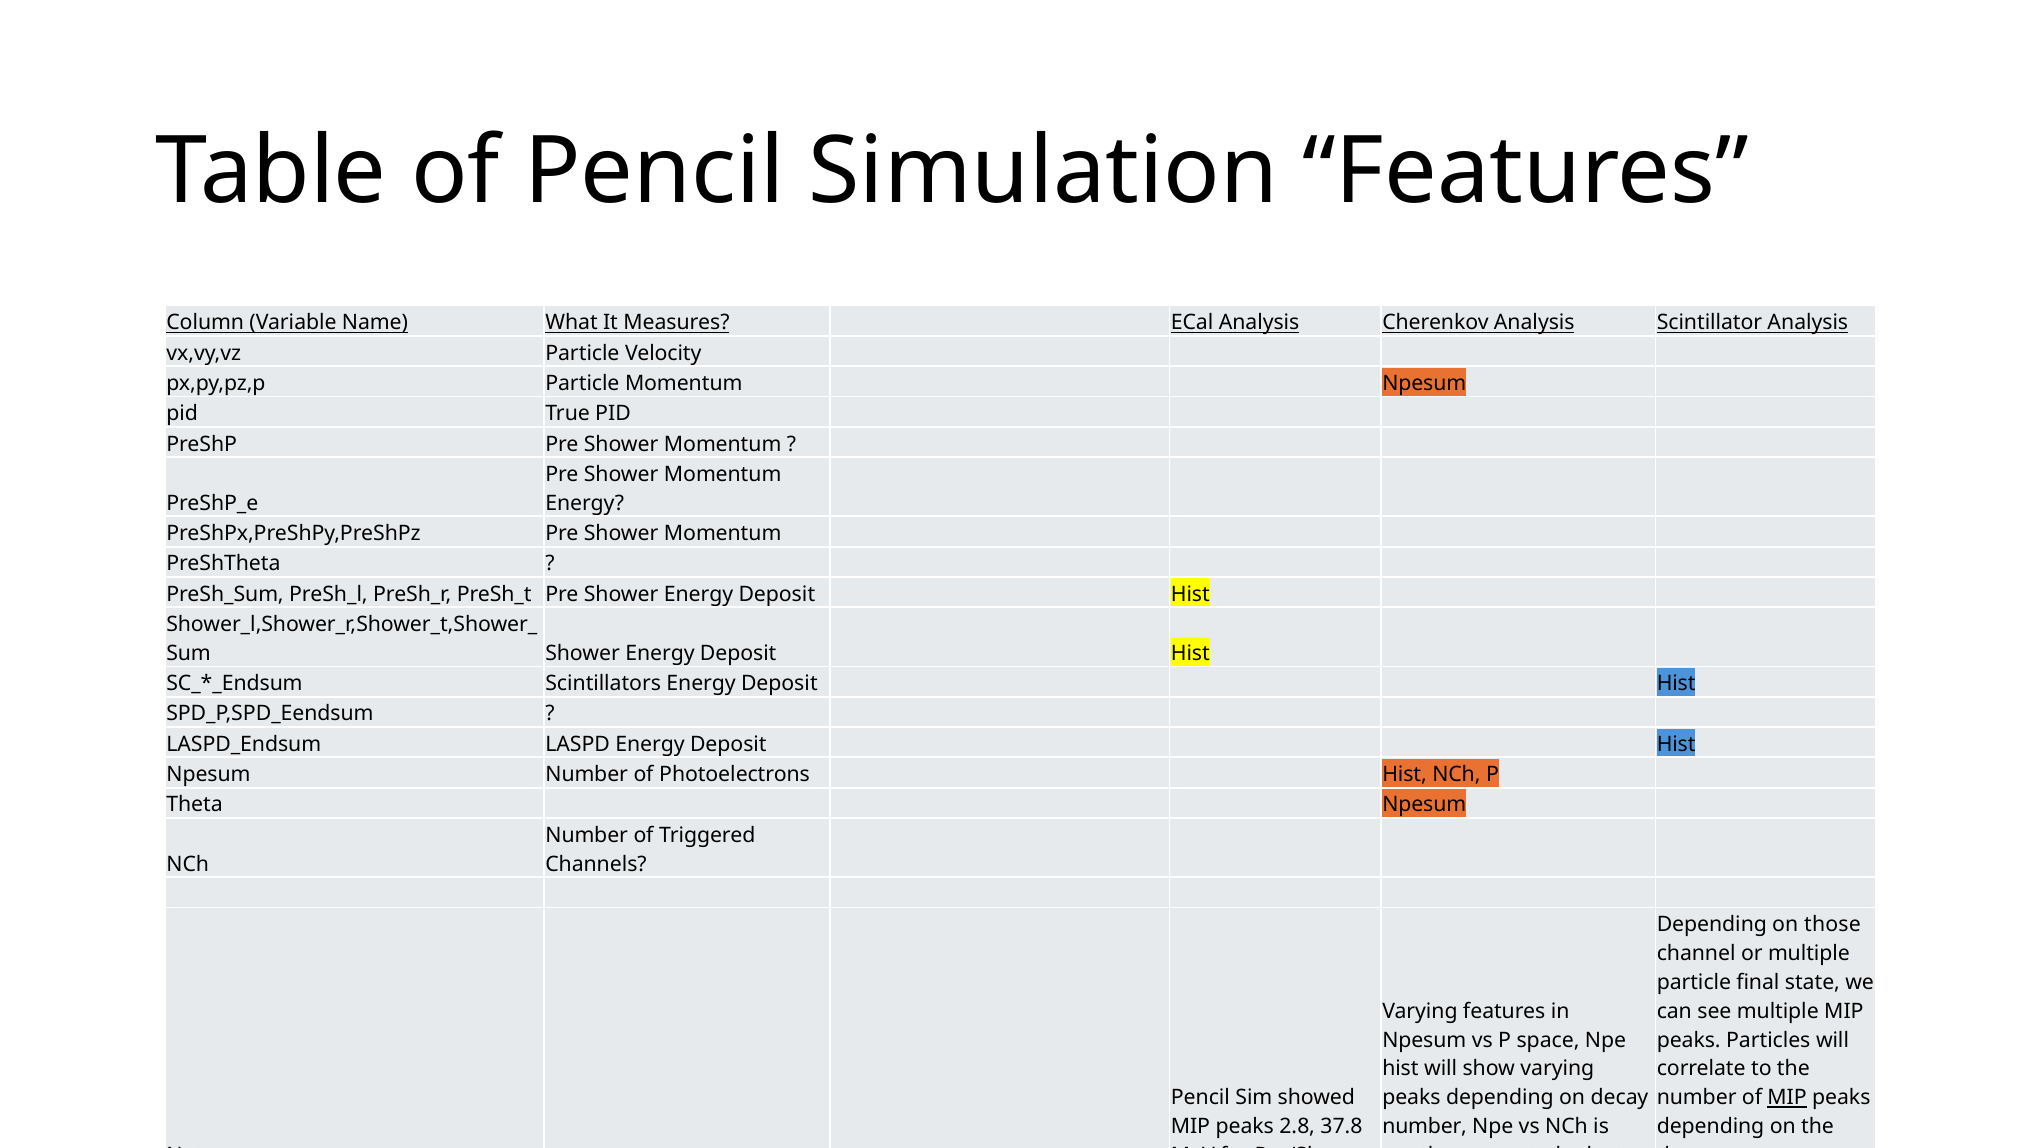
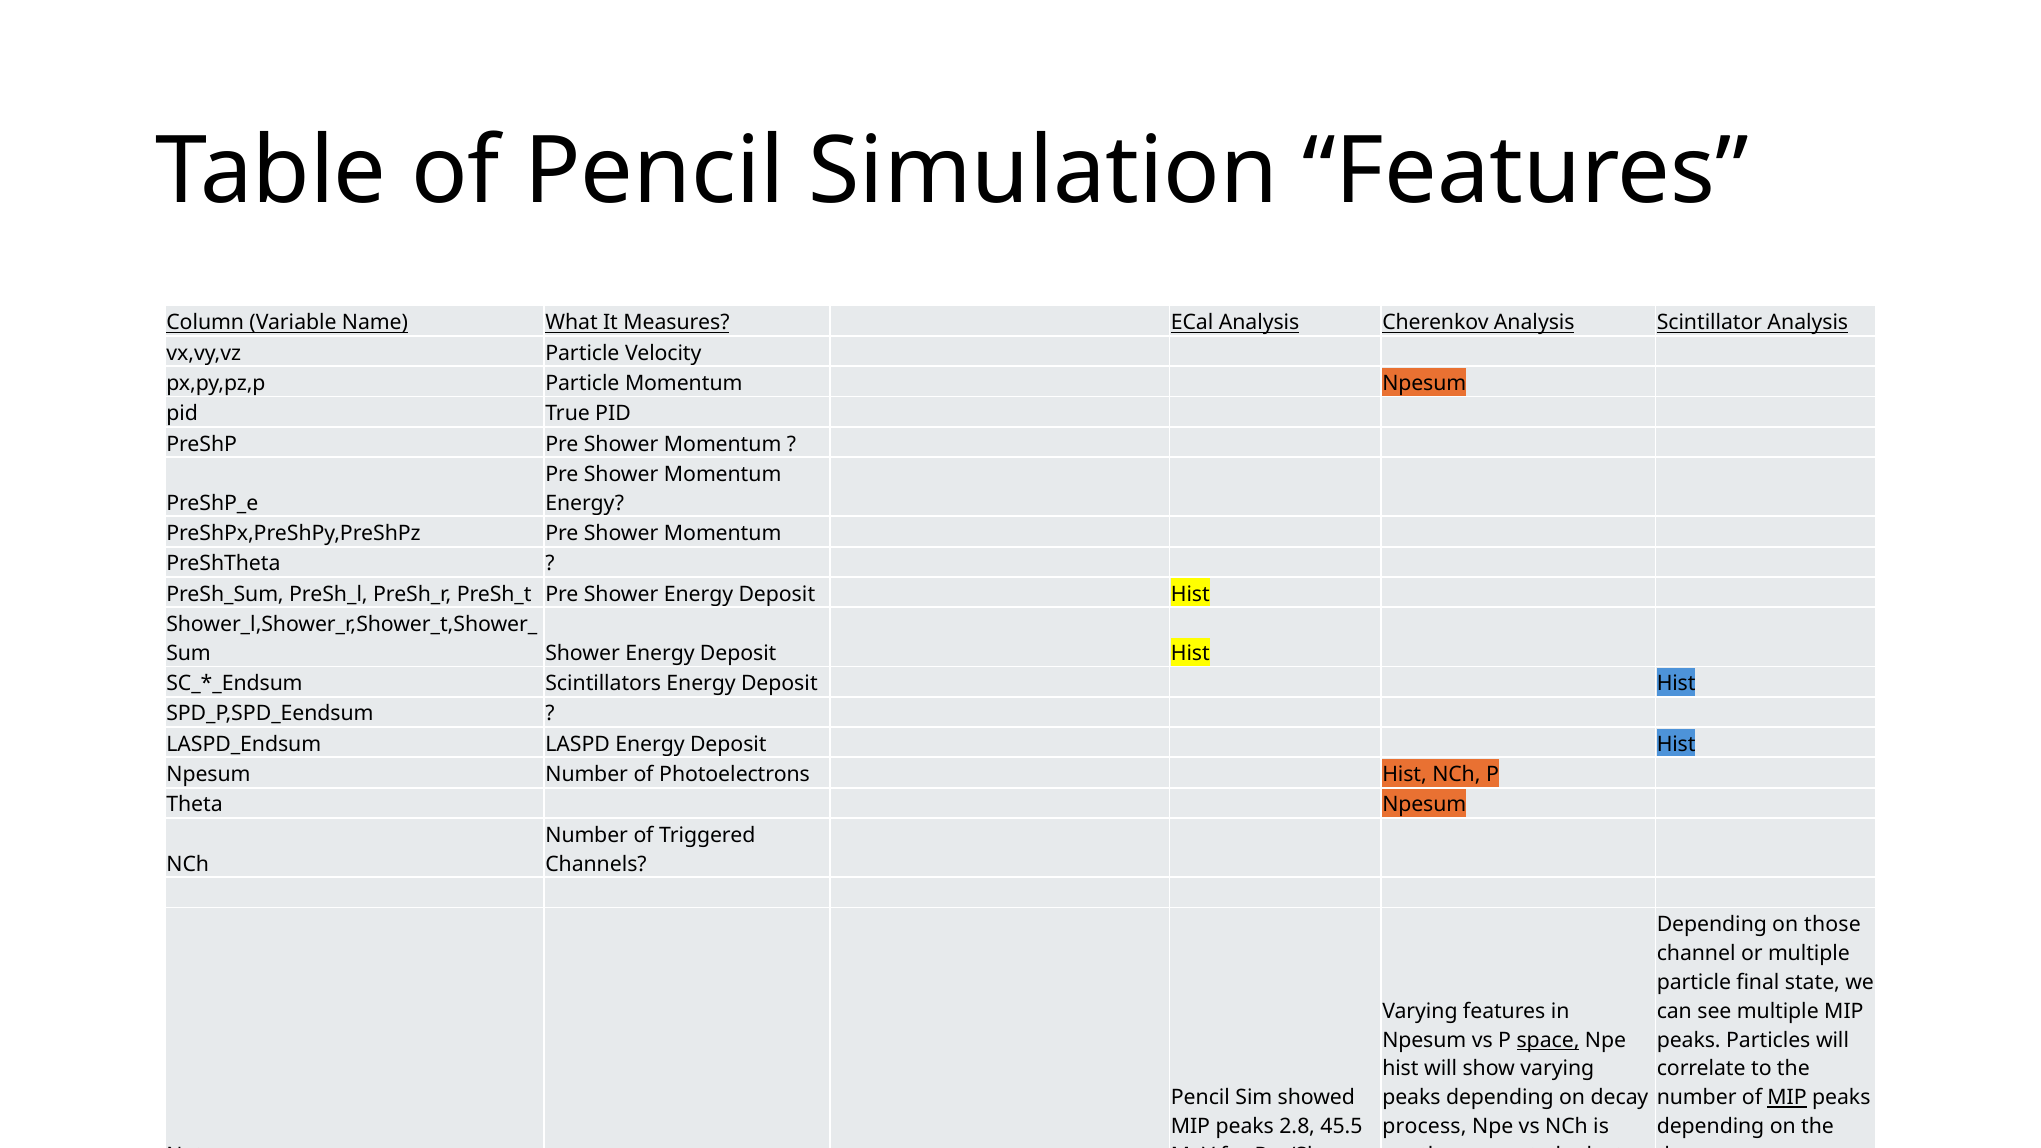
space underline: none -> present (1548, 1040)
37.8: 37.8 -> 45.5 (1341, 1127)
number: number -> process (1424, 1127)
